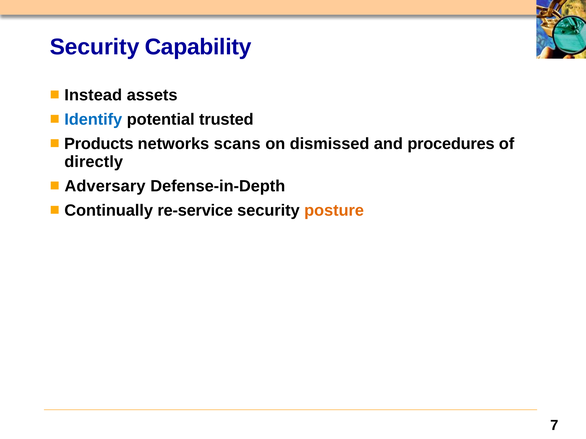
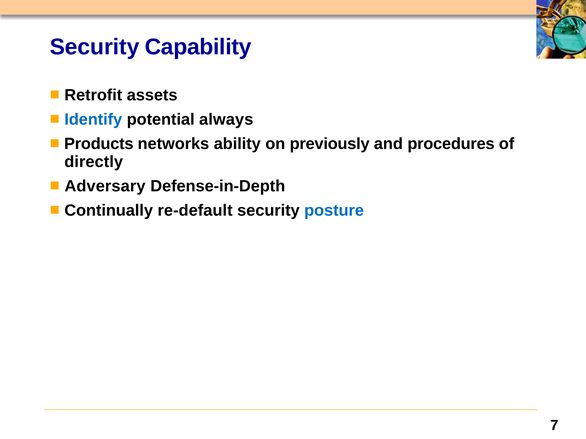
Instead: Instead -> Retrofit (93, 95)
trusted: trusted -> always (226, 120)
scans: scans -> ability (237, 144)
dismissed: dismissed -> previously (330, 144)
re-service: re-service -> re-default (195, 211)
posture colour: orange -> blue (334, 211)
